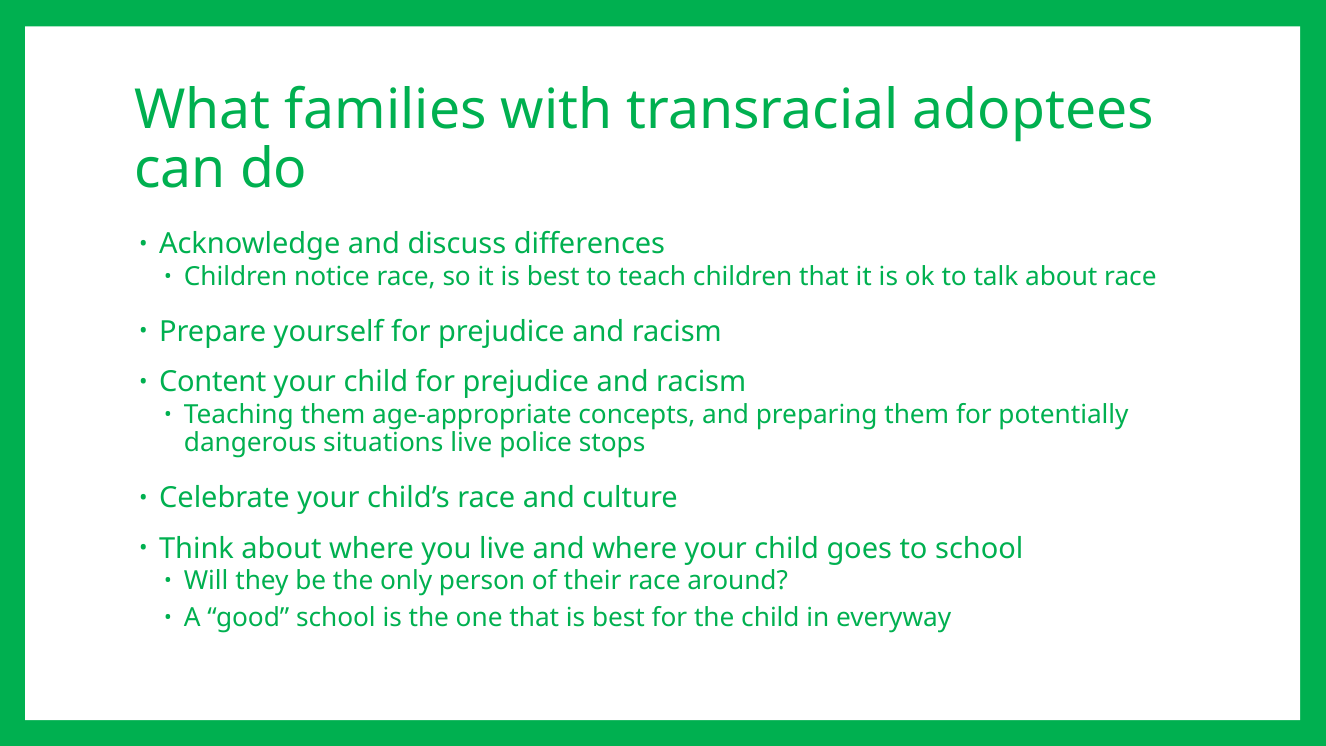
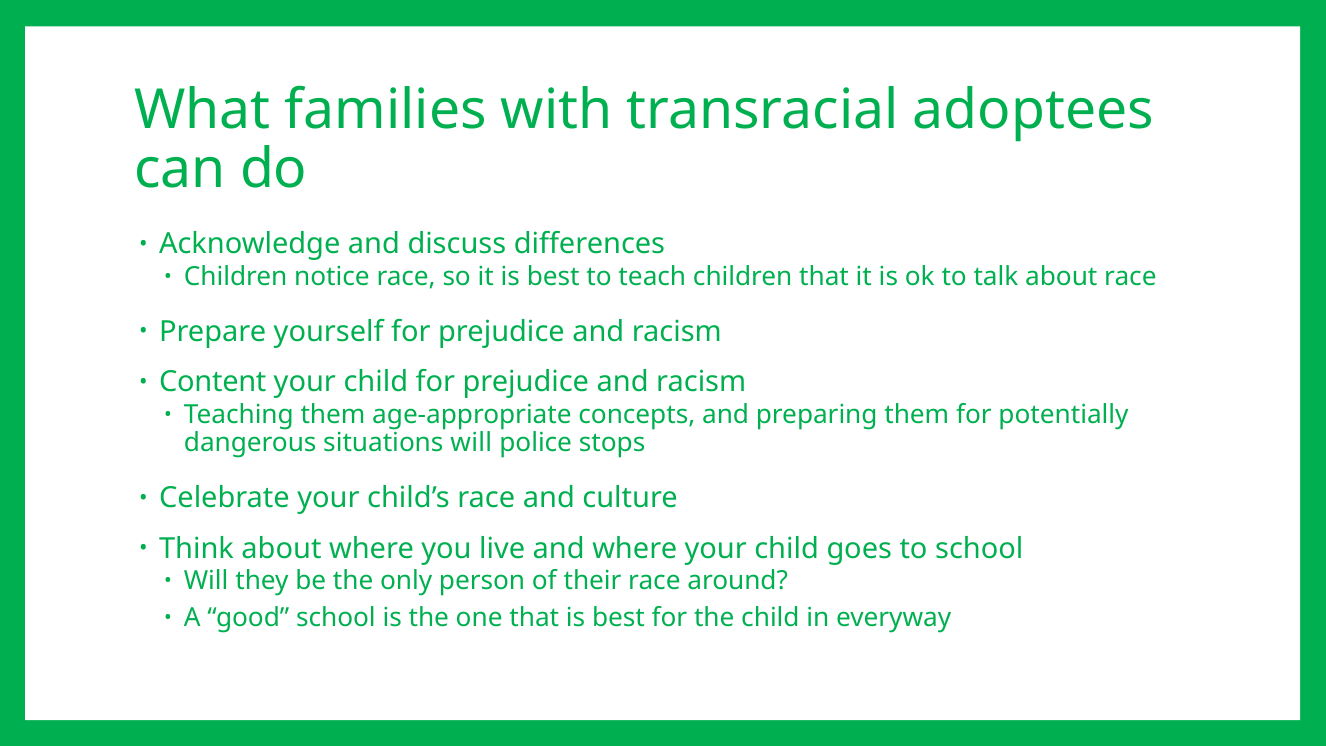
situations live: live -> will (471, 443)
